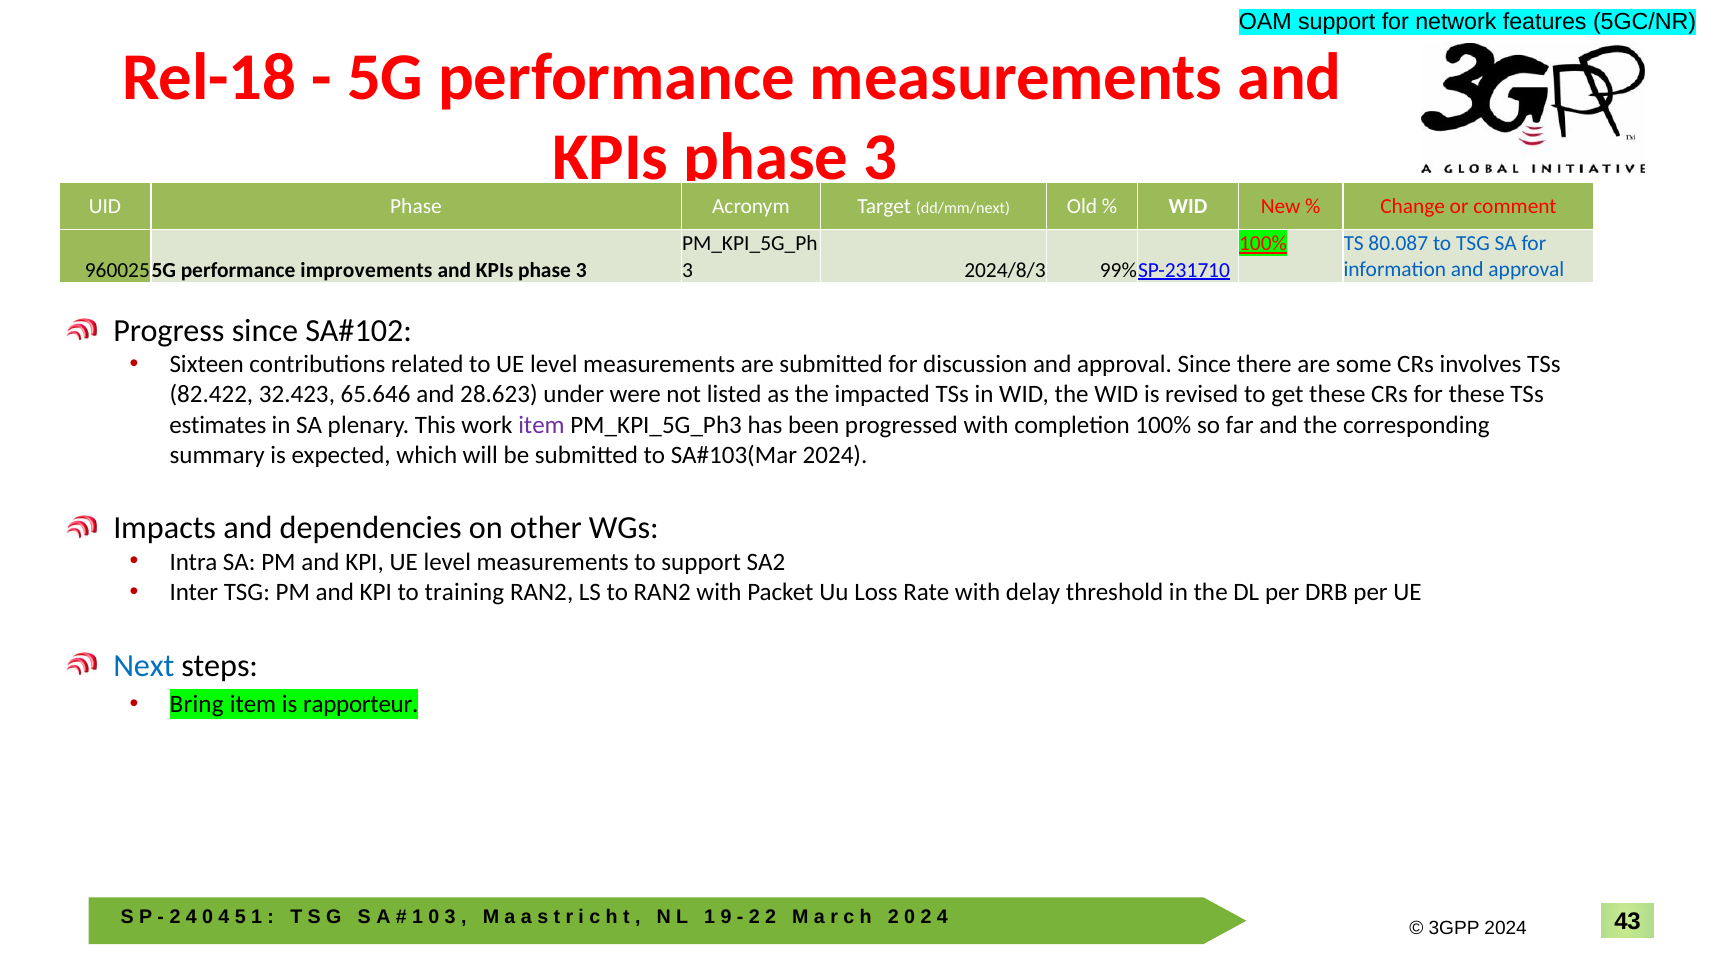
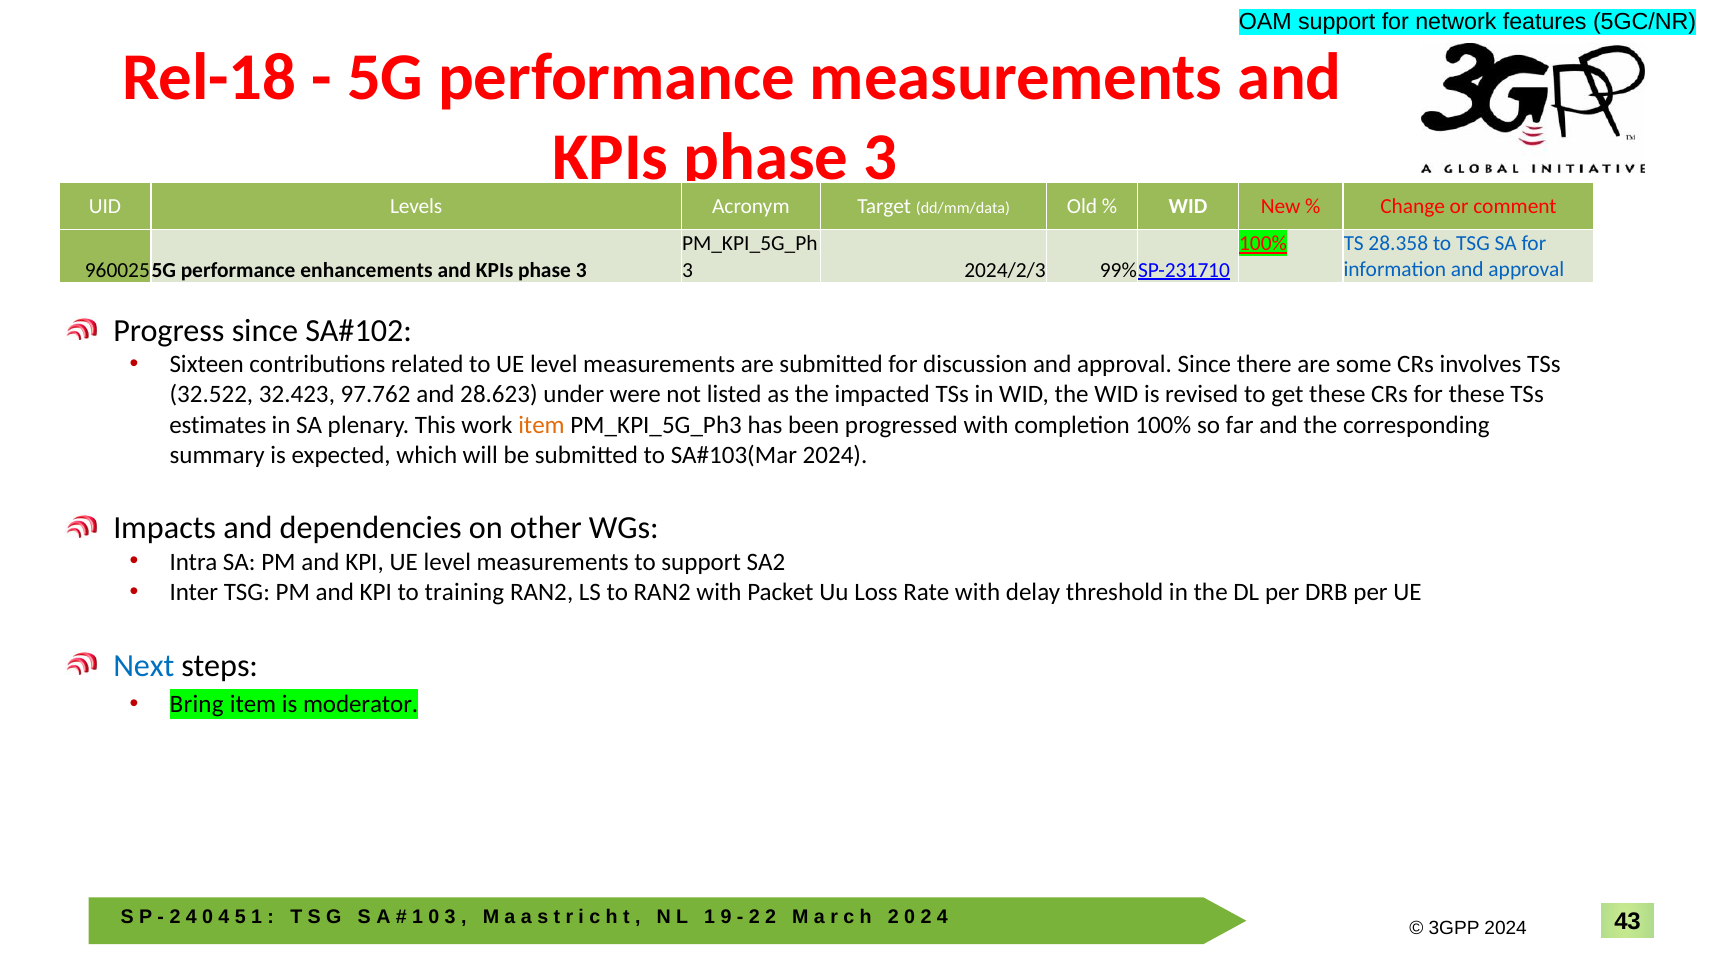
UID Phase: Phase -> Levels (416, 207)
dd/mm/next: dd/mm/next -> dd/mm/data (963, 209)
80.087: 80.087 -> 28.358 (1398, 244)
improvements: improvements -> enhancements (366, 270)
2024/8/3: 2024/8/3 -> 2024/2/3 (1005, 270)
82.422: 82.422 -> 32.522 (211, 395)
65.646: 65.646 -> 97.762 (376, 395)
item colour: purple -> orange (541, 425)
rapporteur: rapporteur -> moderator (361, 704)
